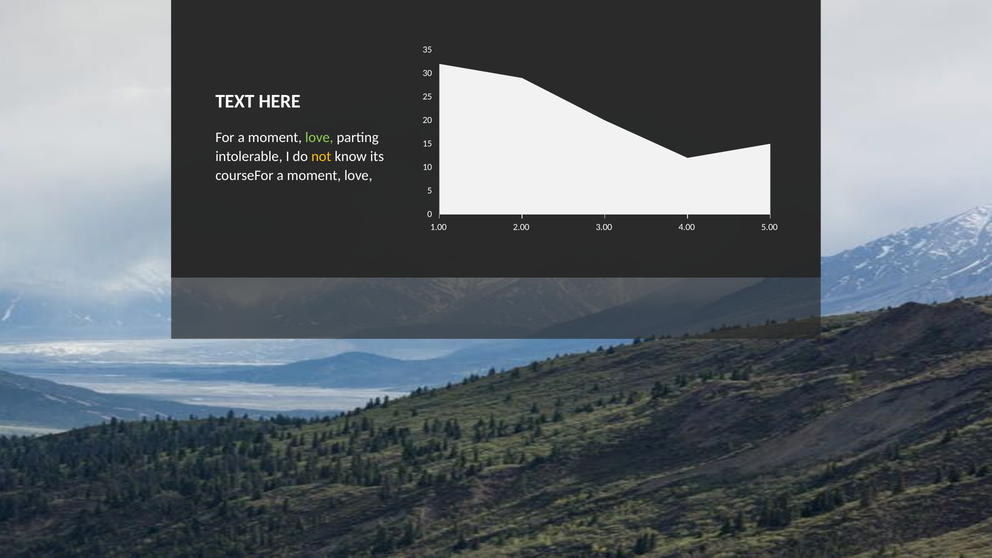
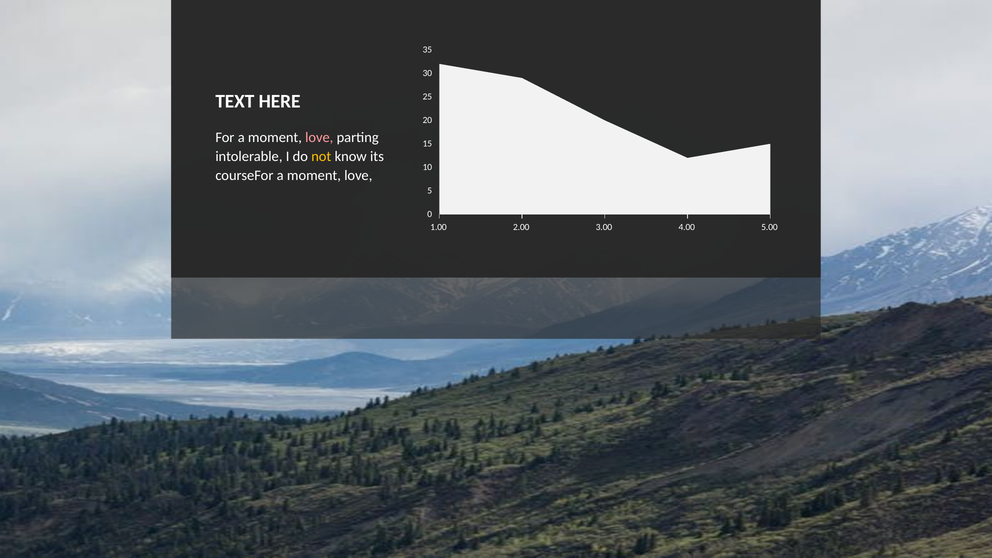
love colour: light green -> pink (319, 137)
